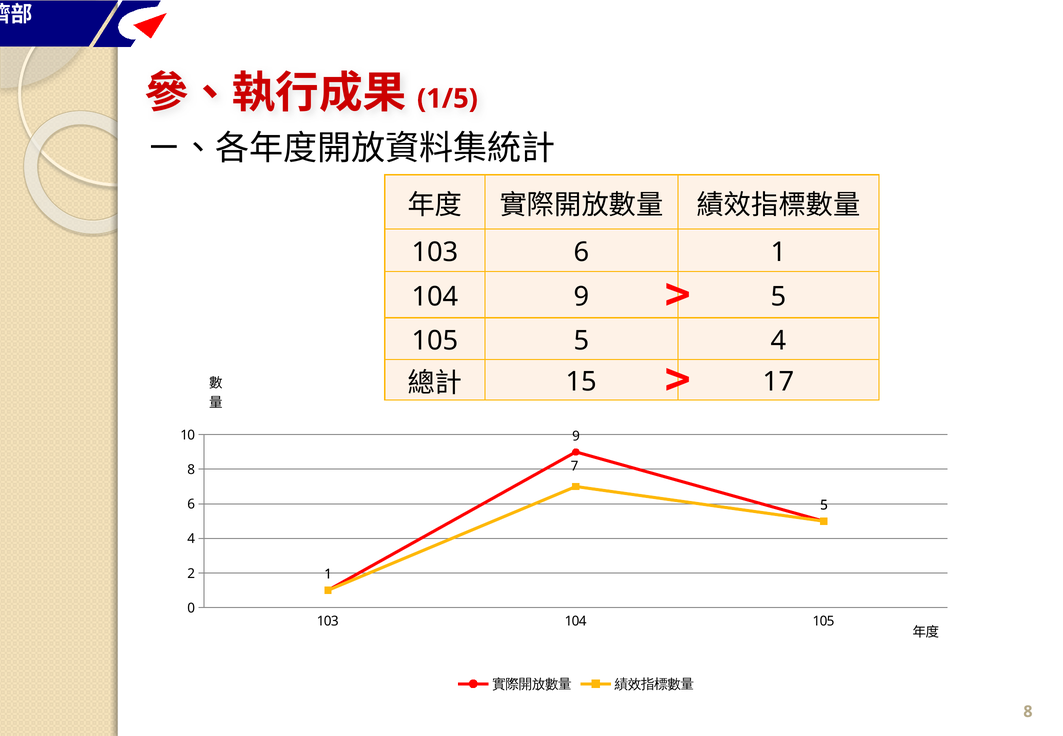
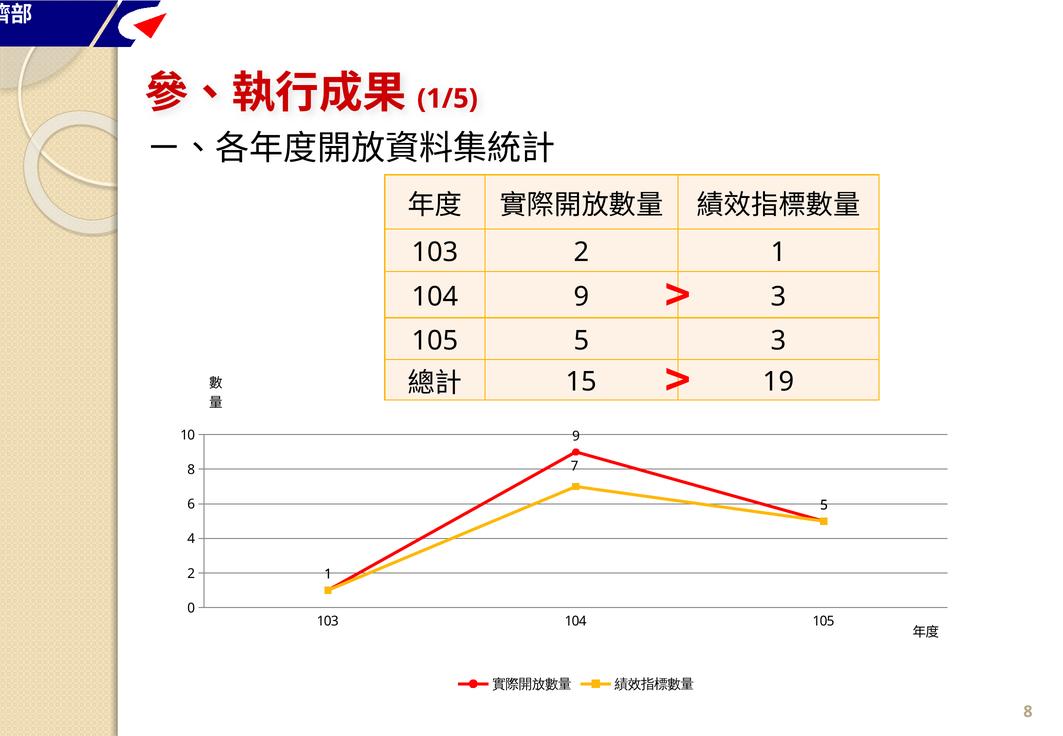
103 6: 6 -> 2 (582, 252)
104 9 5: 5 -> 3 (779, 297)
5 4: 4 -> 3 (779, 341)
17: 17 -> 19 (779, 382)
